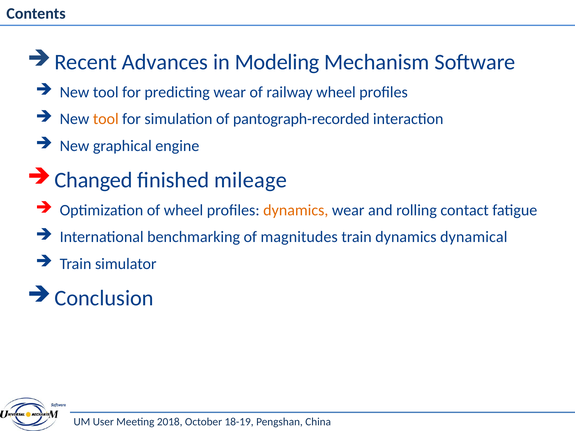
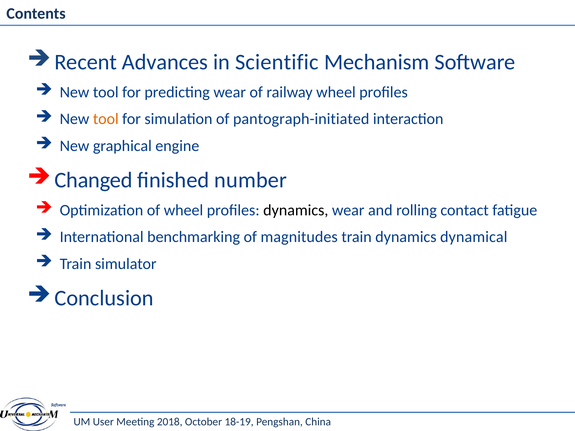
Modeling: Modeling -> Scientific (277, 62)
pantograph-recorded: pantograph-recorded -> pantograph-initiated (301, 119)
mileage: mileage -> number (251, 180)
dynamics colour: orange -> black (296, 210)
